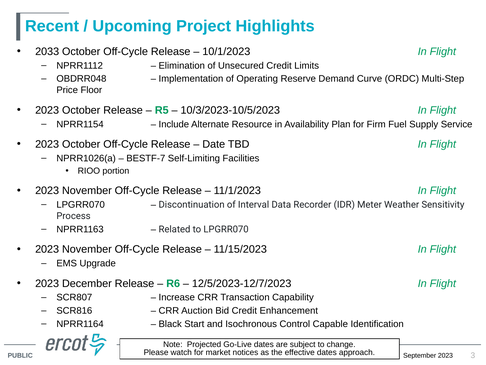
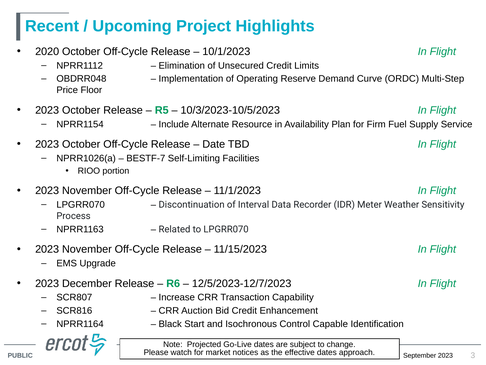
2033: 2033 -> 2020 (47, 52)
